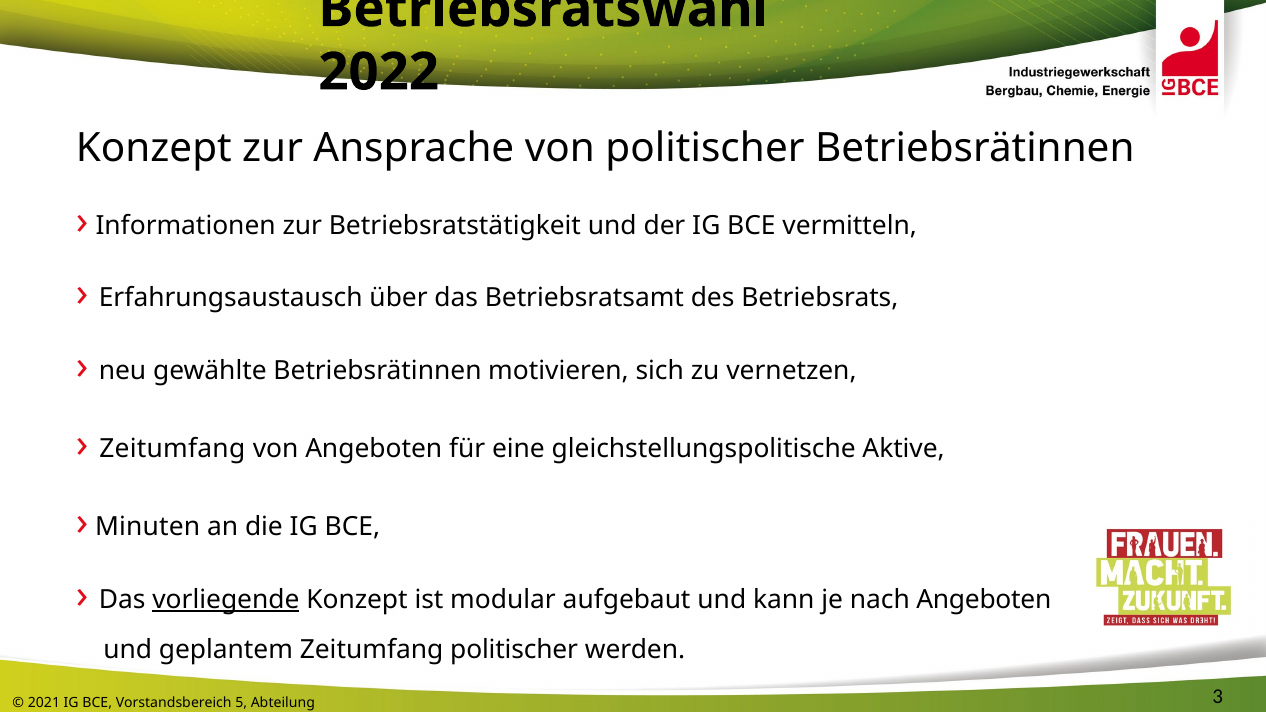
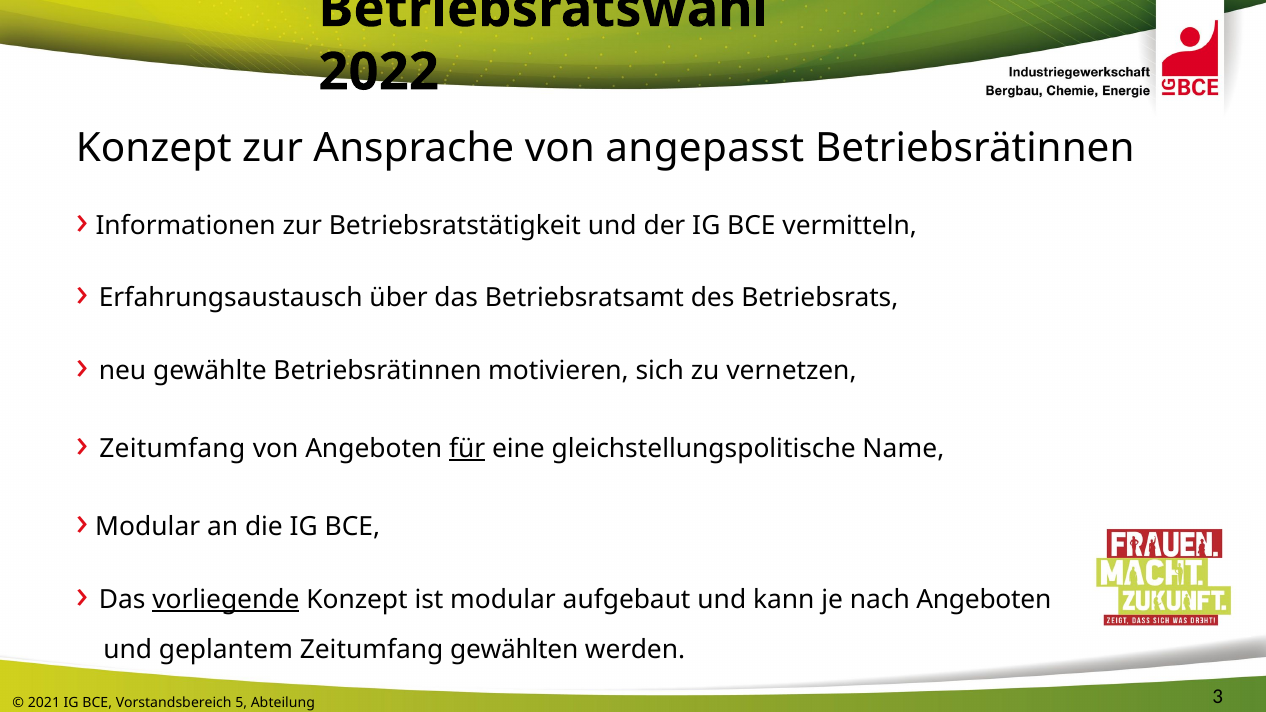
von politischer: politischer -> angepasst (705, 148)
für underline: none -> present (467, 449)
Aktive: Aktive -> Name (903, 449)
Minuten: Minuten -> Modular (148, 527)
Zeitumfang politischer: politischer -> gewählten (514, 650)
